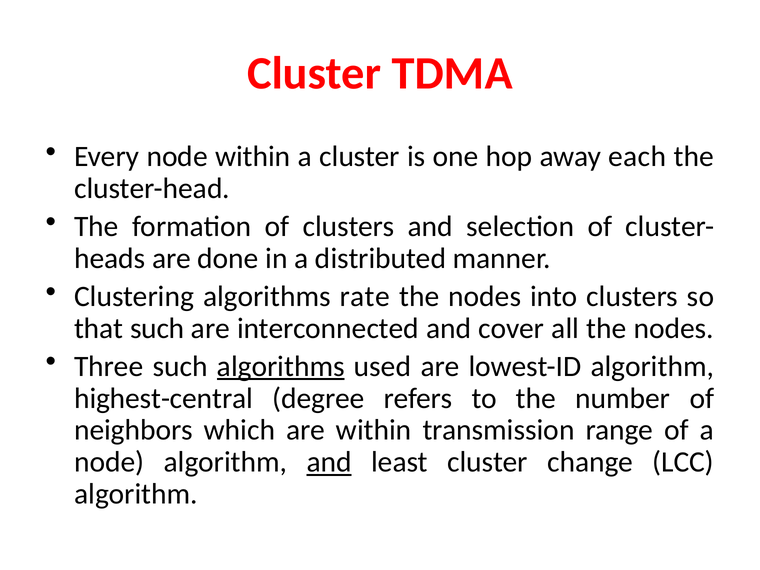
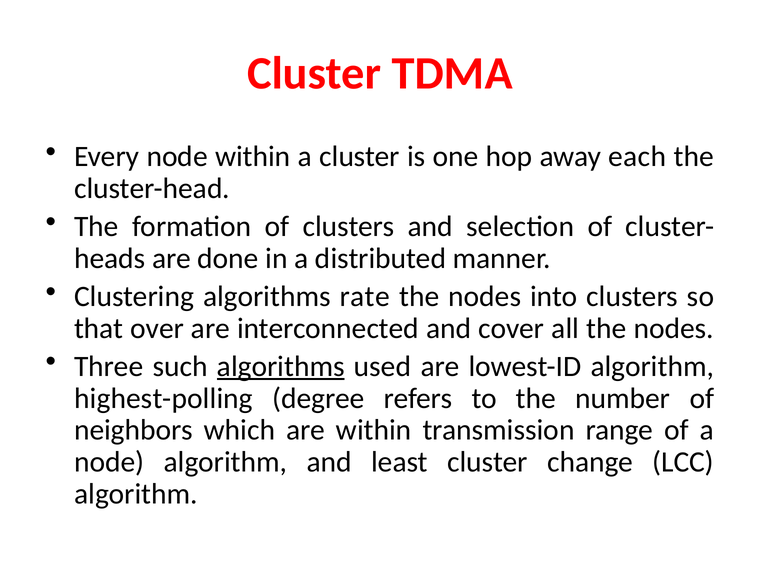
that such: such -> over (157, 328)
highest-central: highest-central -> highest-polling (163, 398)
and underline: present -> none (329, 462)
